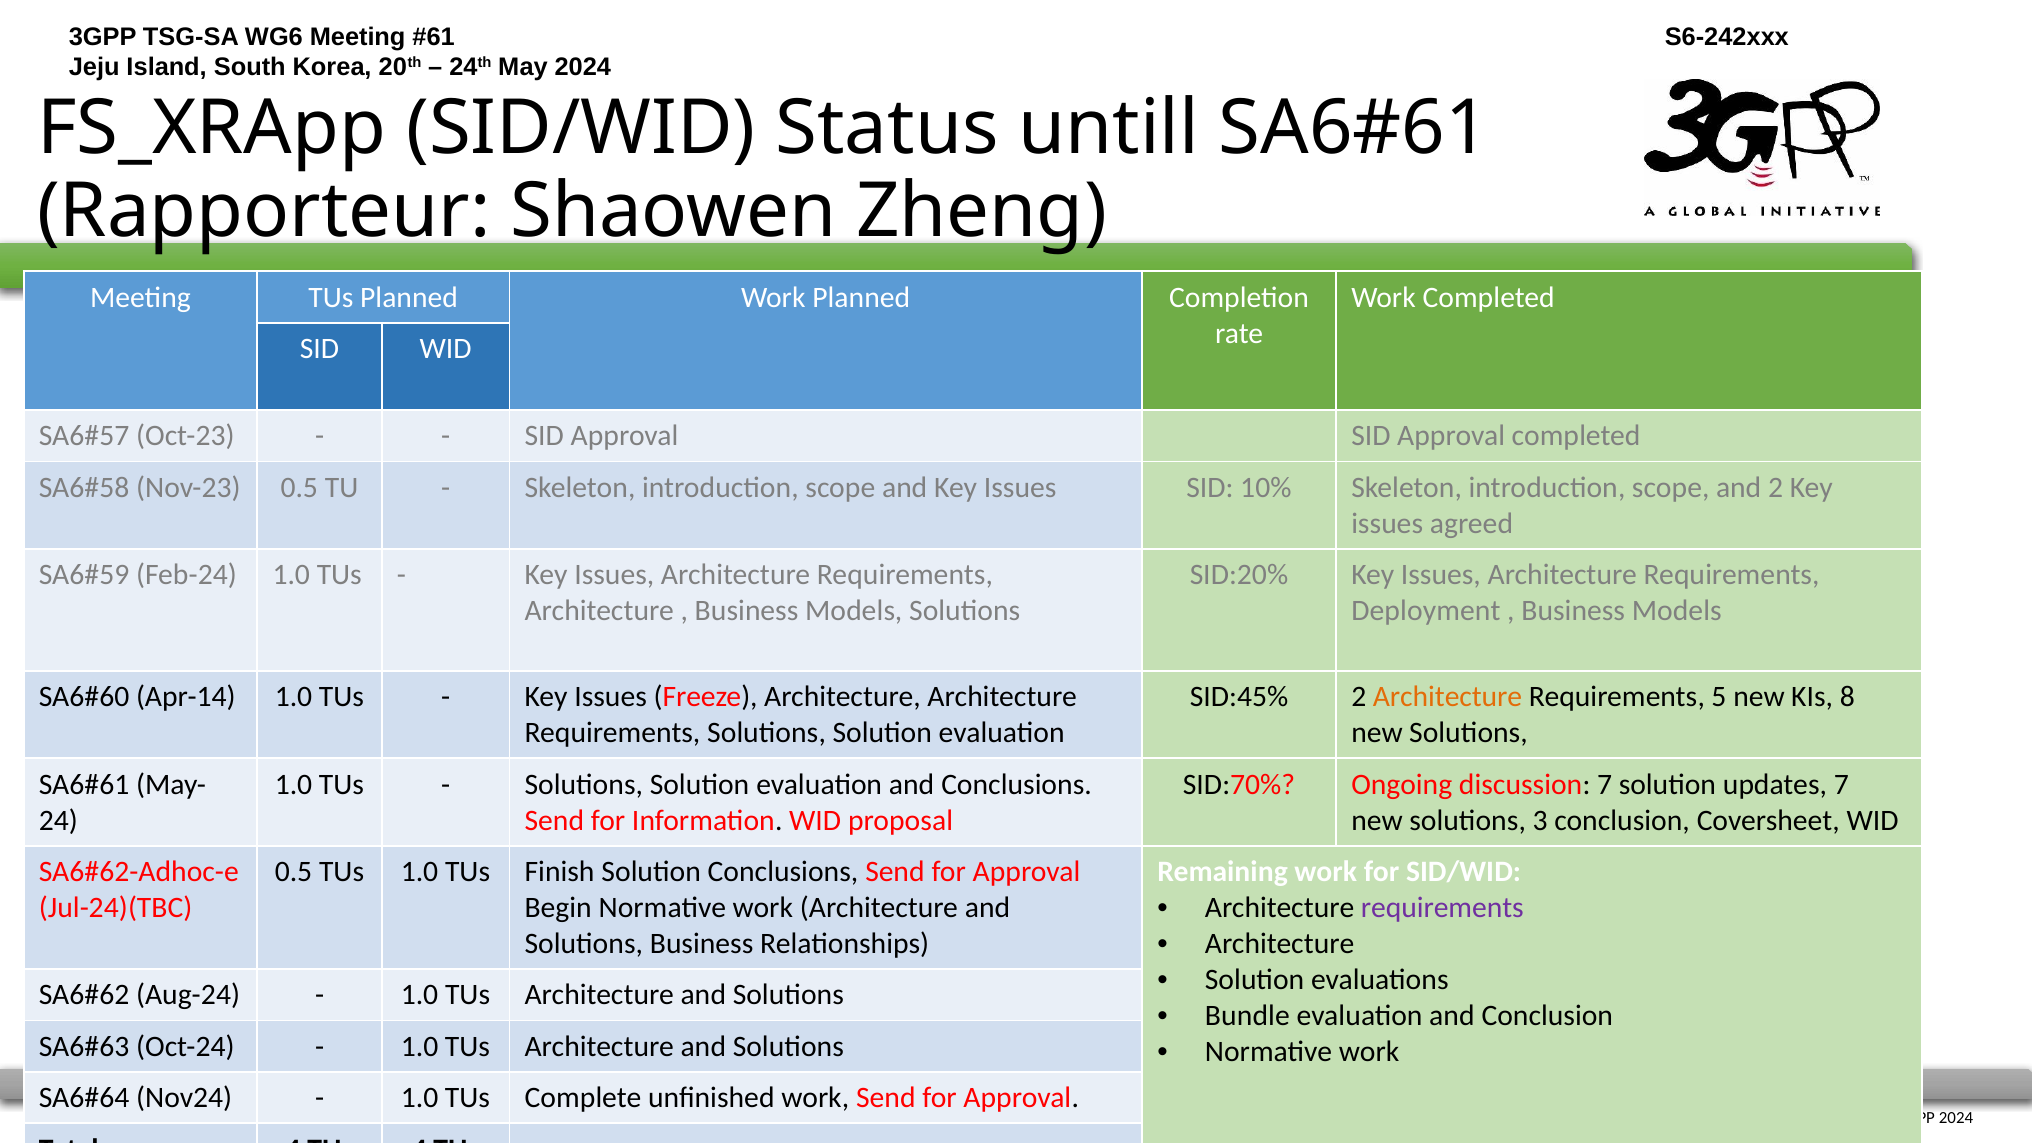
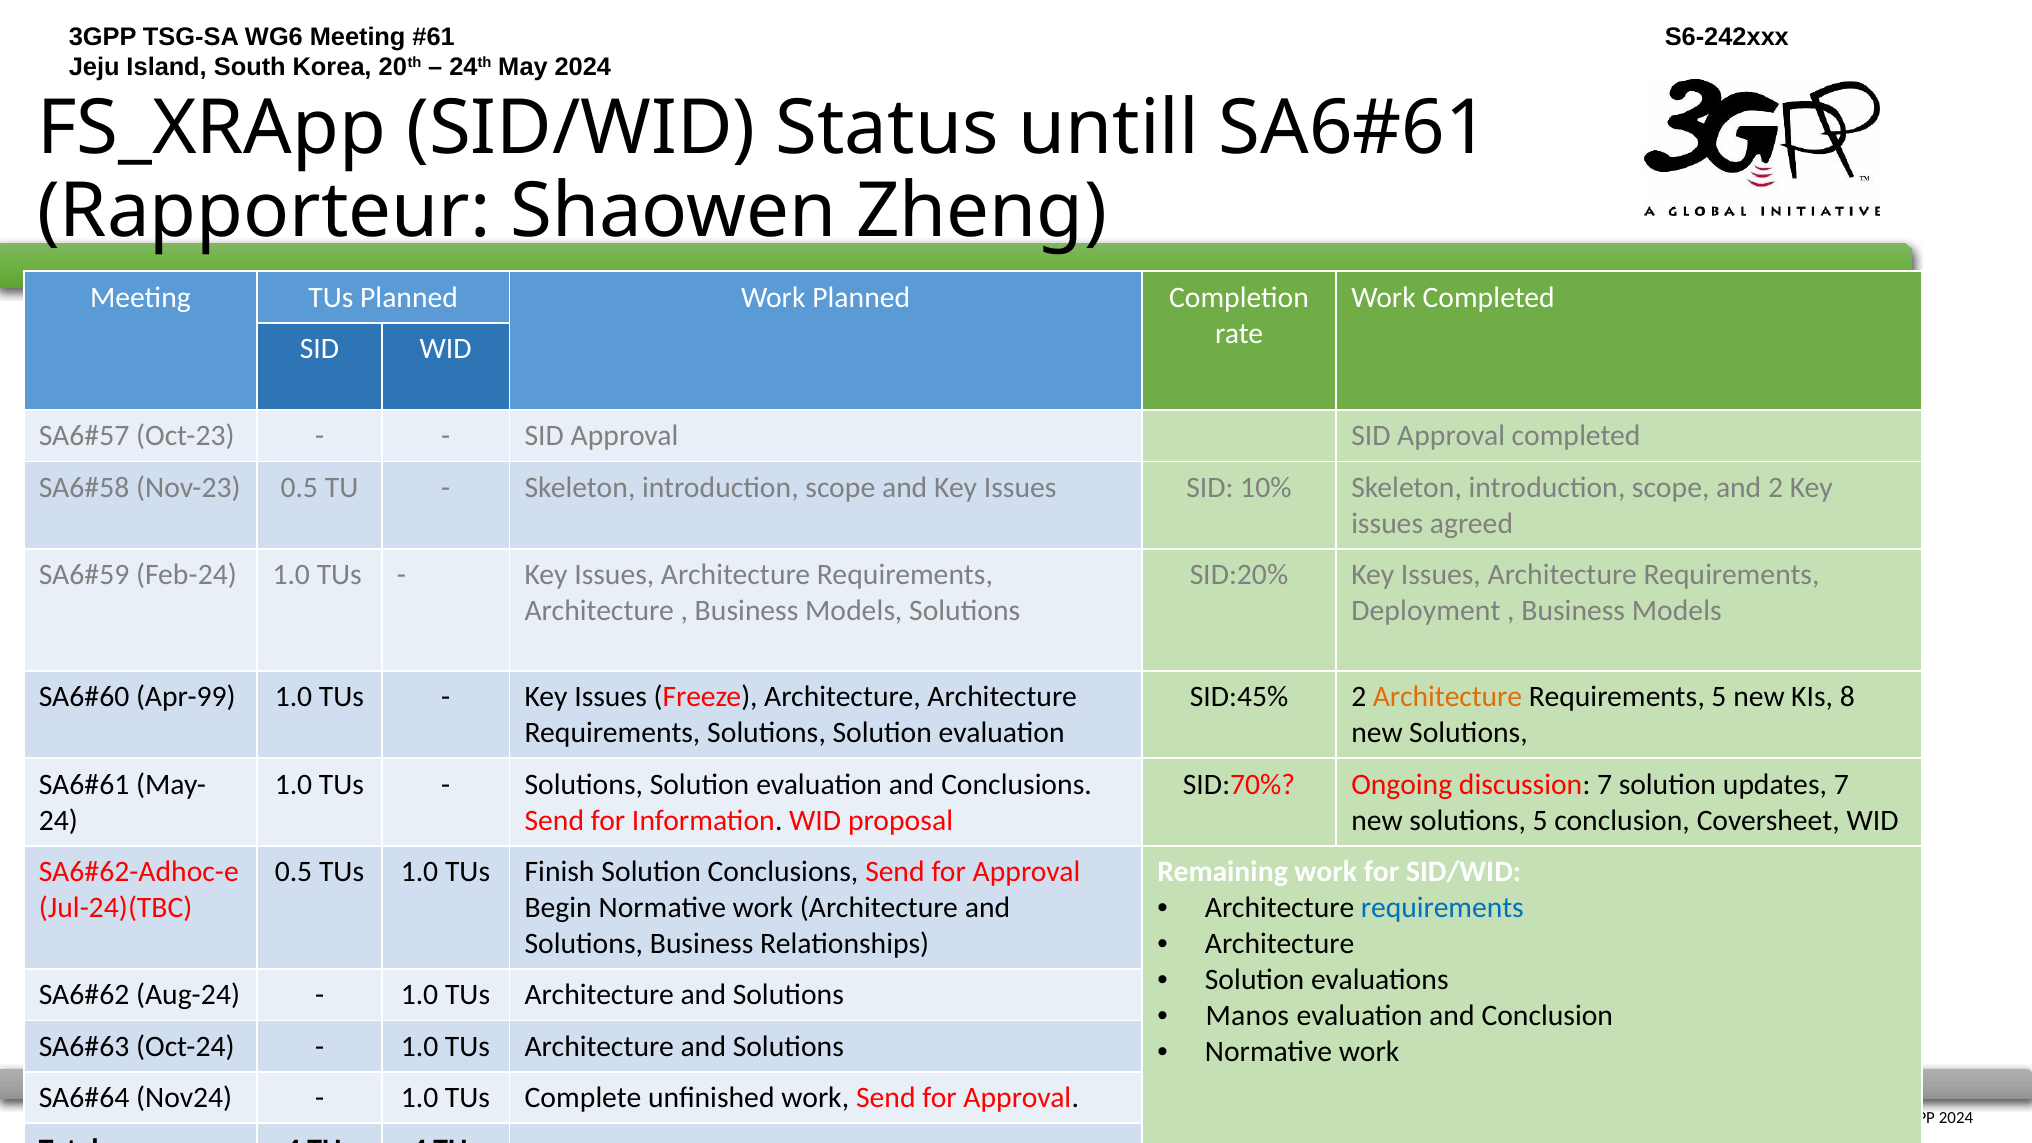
Apr-14: Apr-14 -> Apr-99 (186, 697)
solutions 3: 3 -> 5 (1540, 820)
requirements colour: purple -> blue (1442, 908)
Bundle: Bundle -> Manos (1247, 1016)
